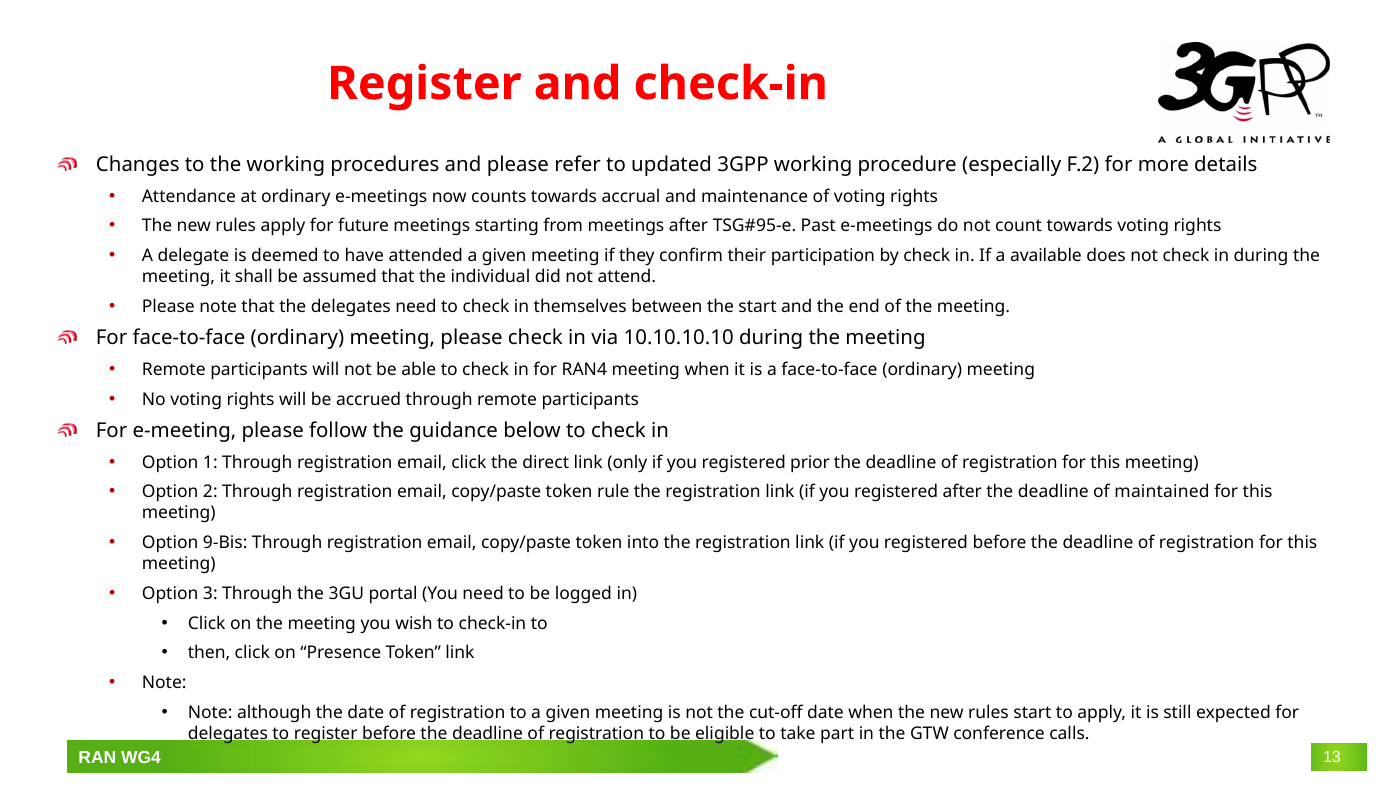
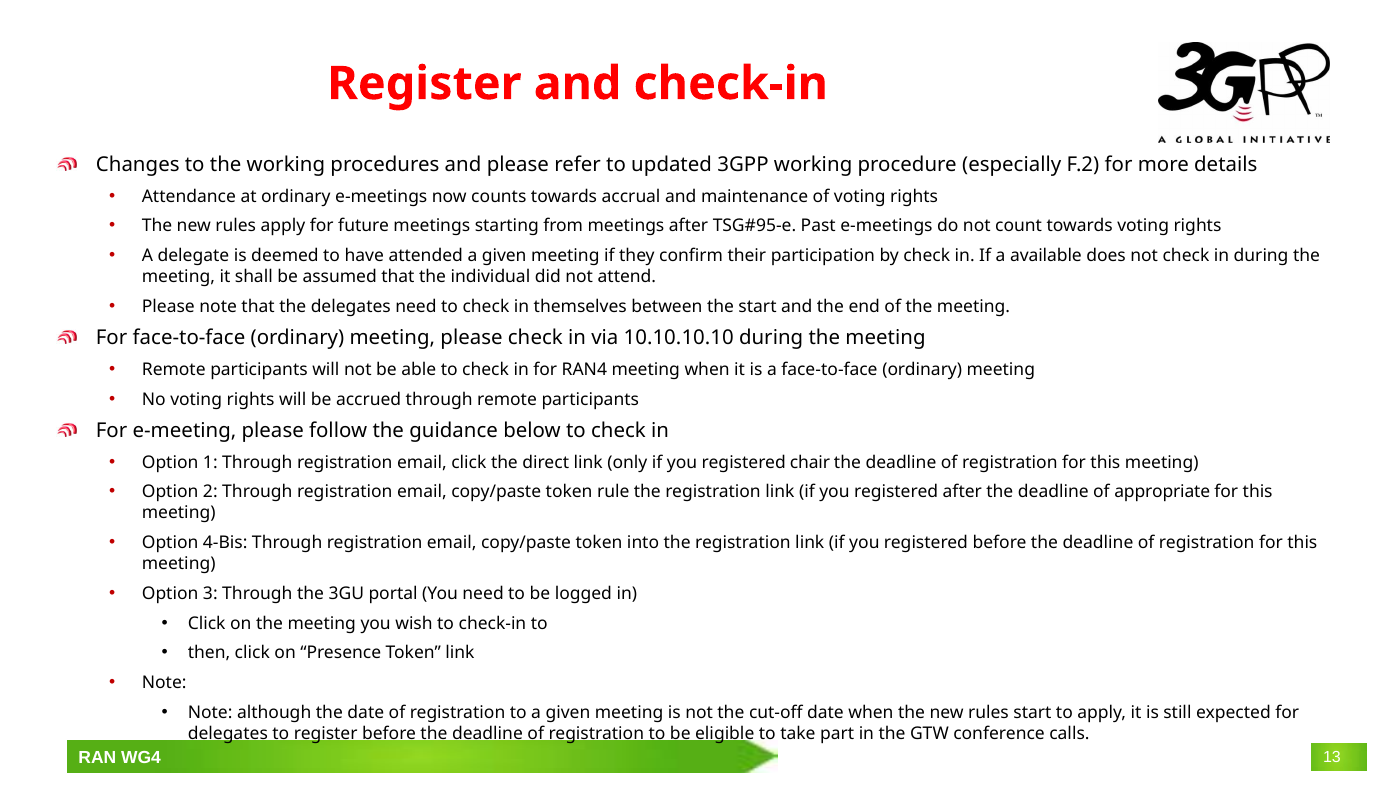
prior: prior -> chair (810, 463)
maintained: maintained -> appropriate (1162, 492)
9-Bis: 9-Bis -> 4-Bis (225, 543)
